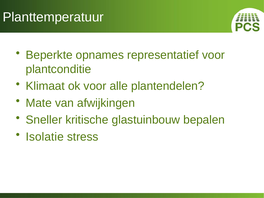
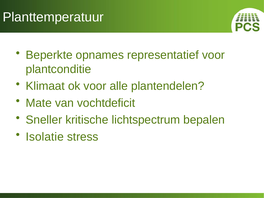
afwijkingen: afwijkingen -> vochtdeficit (106, 103)
glastuinbouw: glastuinbouw -> lichtspectrum (146, 120)
